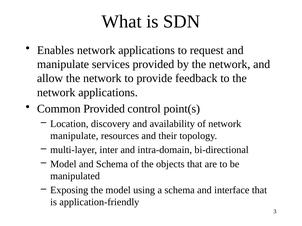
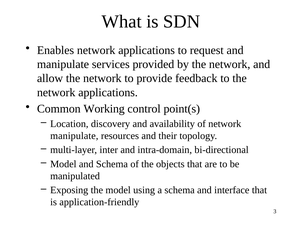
Common Provided: Provided -> Working (104, 109)
